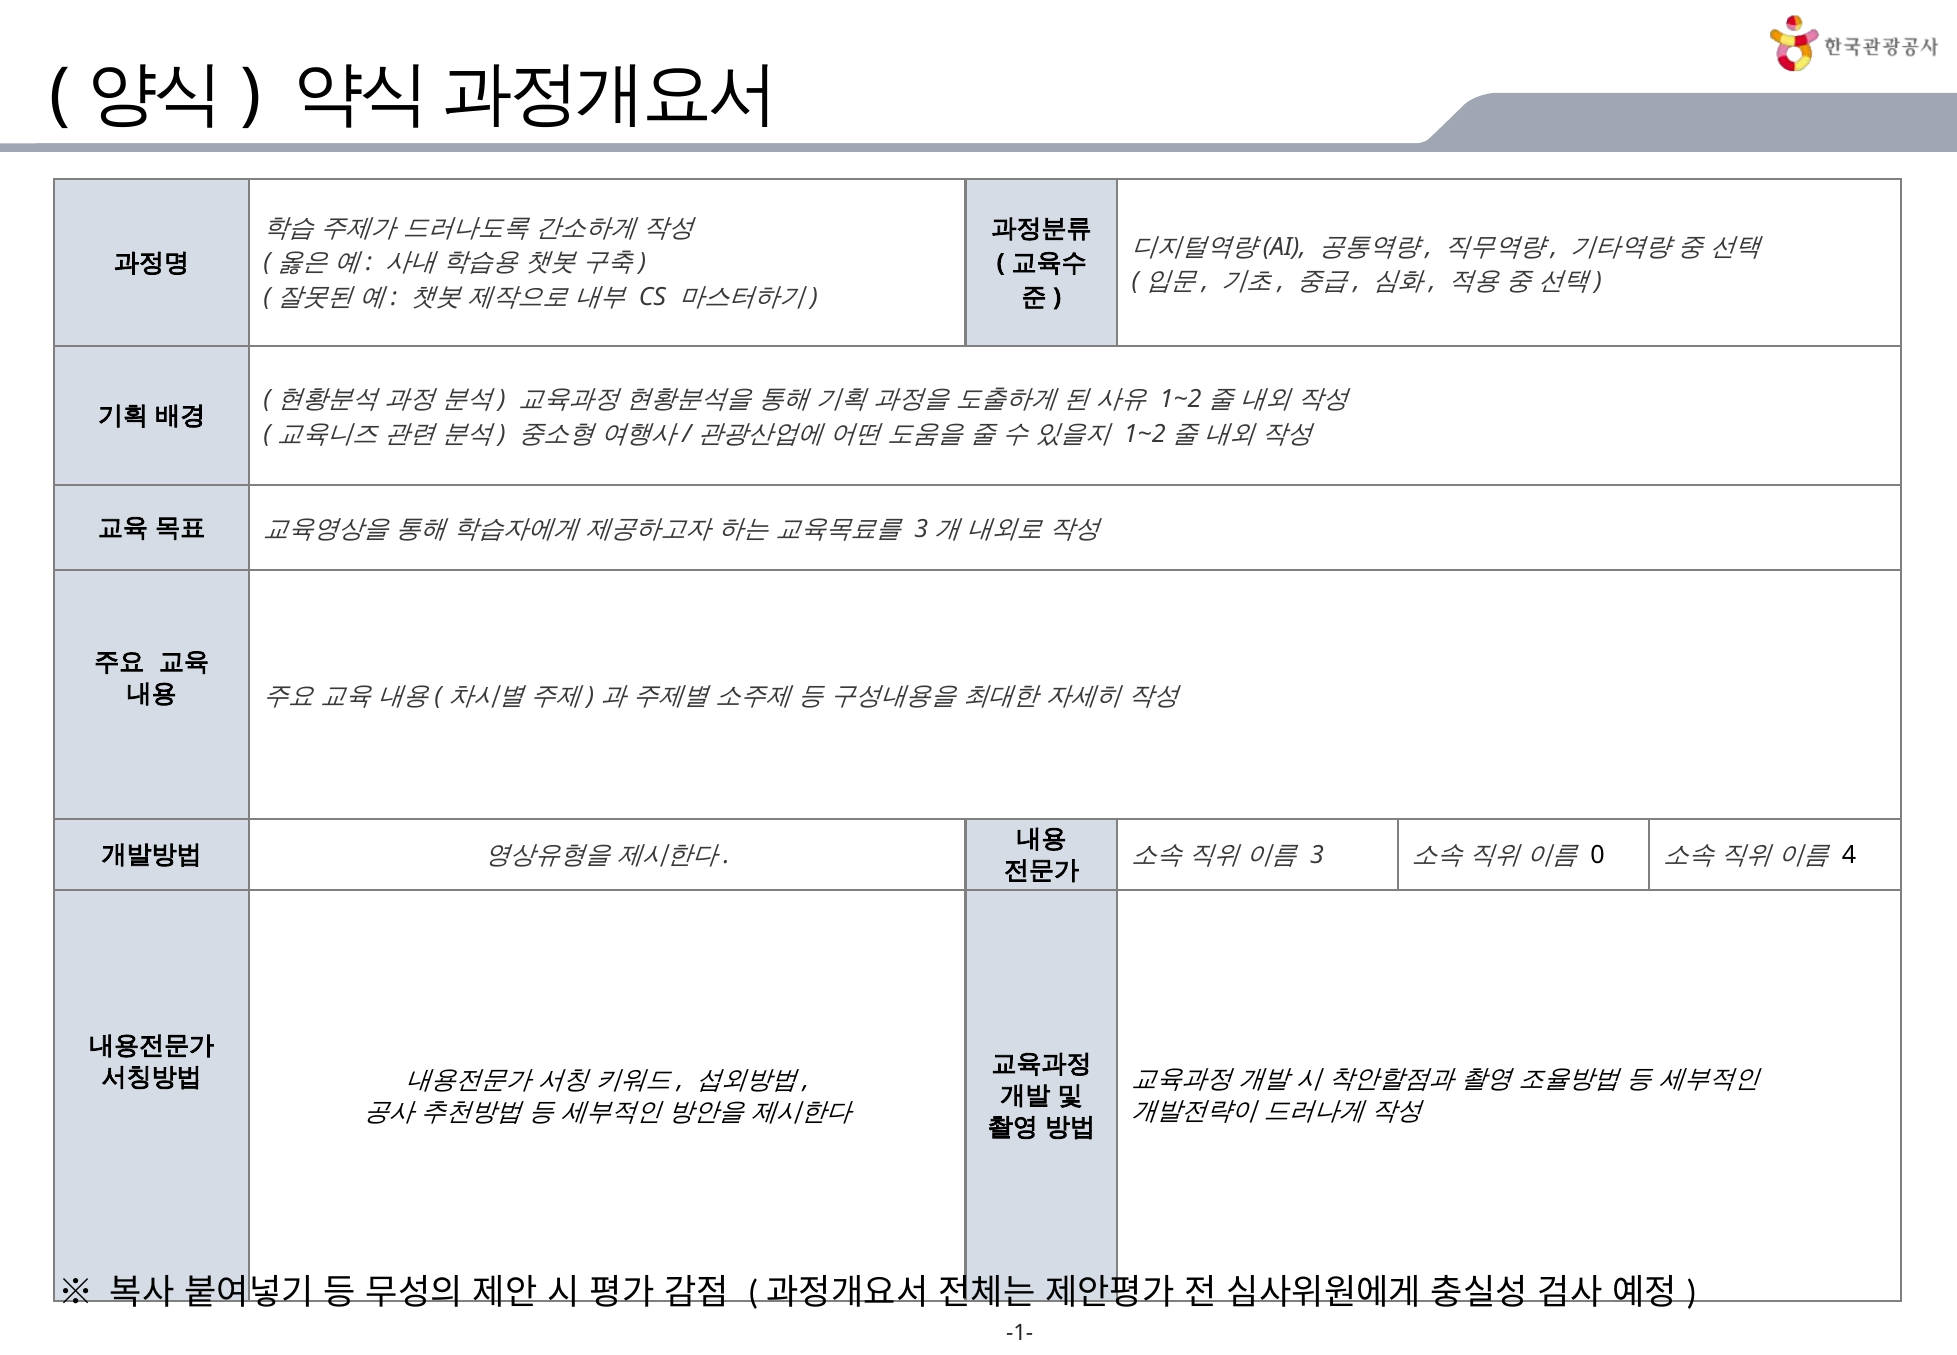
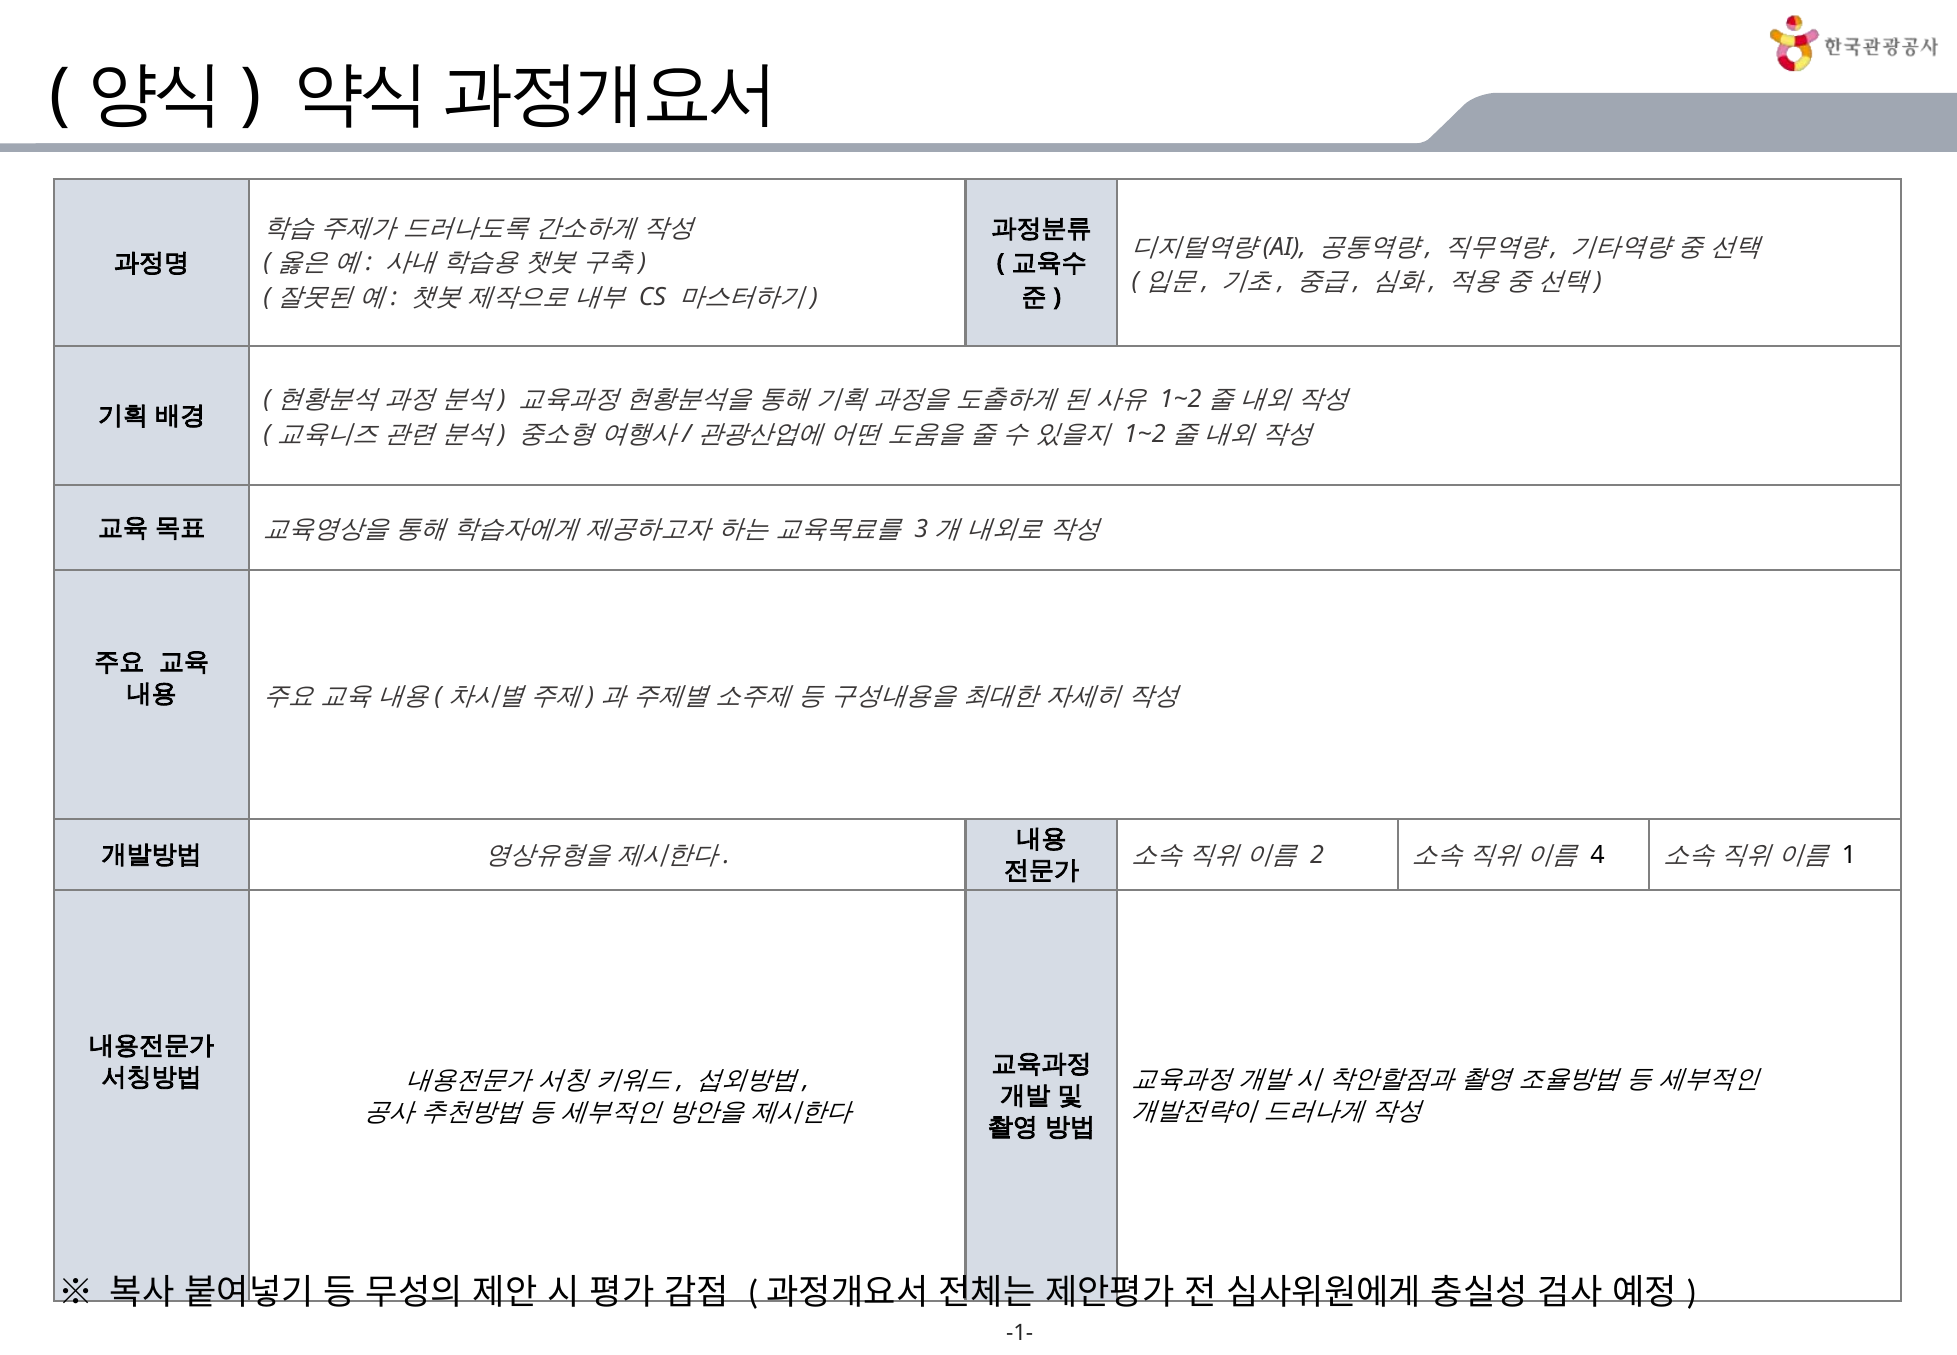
3: 3 -> 2 (1317, 856)
0: 0 -> 4 (1598, 856)
4: 4 -> 1 (1849, 856)
